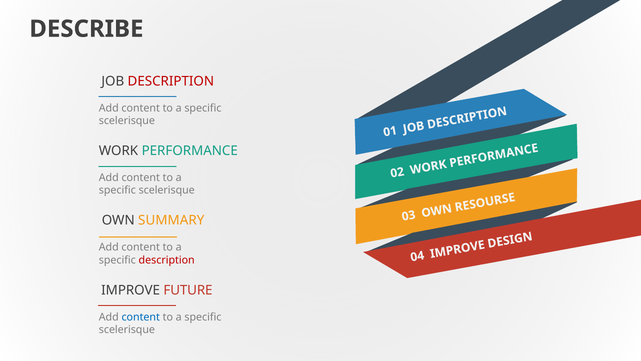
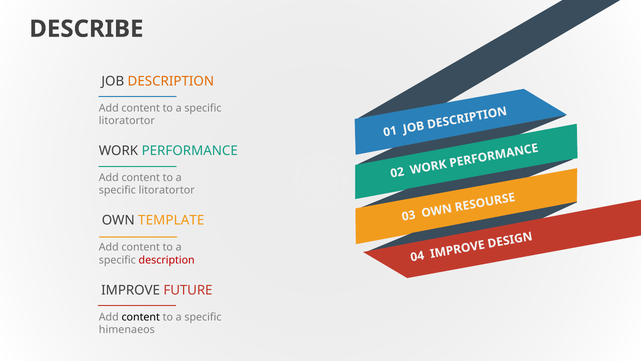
DESCRIPTION colour: red -> orange (171, 81)
scelerisque: scelerisque -> litoratortor (127, 121)
scelerisque: scelerisque -> litoratortor (167, 190)
SUMMARY: SUMMARY -> TEMPLATE (171, 220)
content colour: blue -> black (141, 317)
scelerisque: scelerisque -> himenaeos (127, 329)
